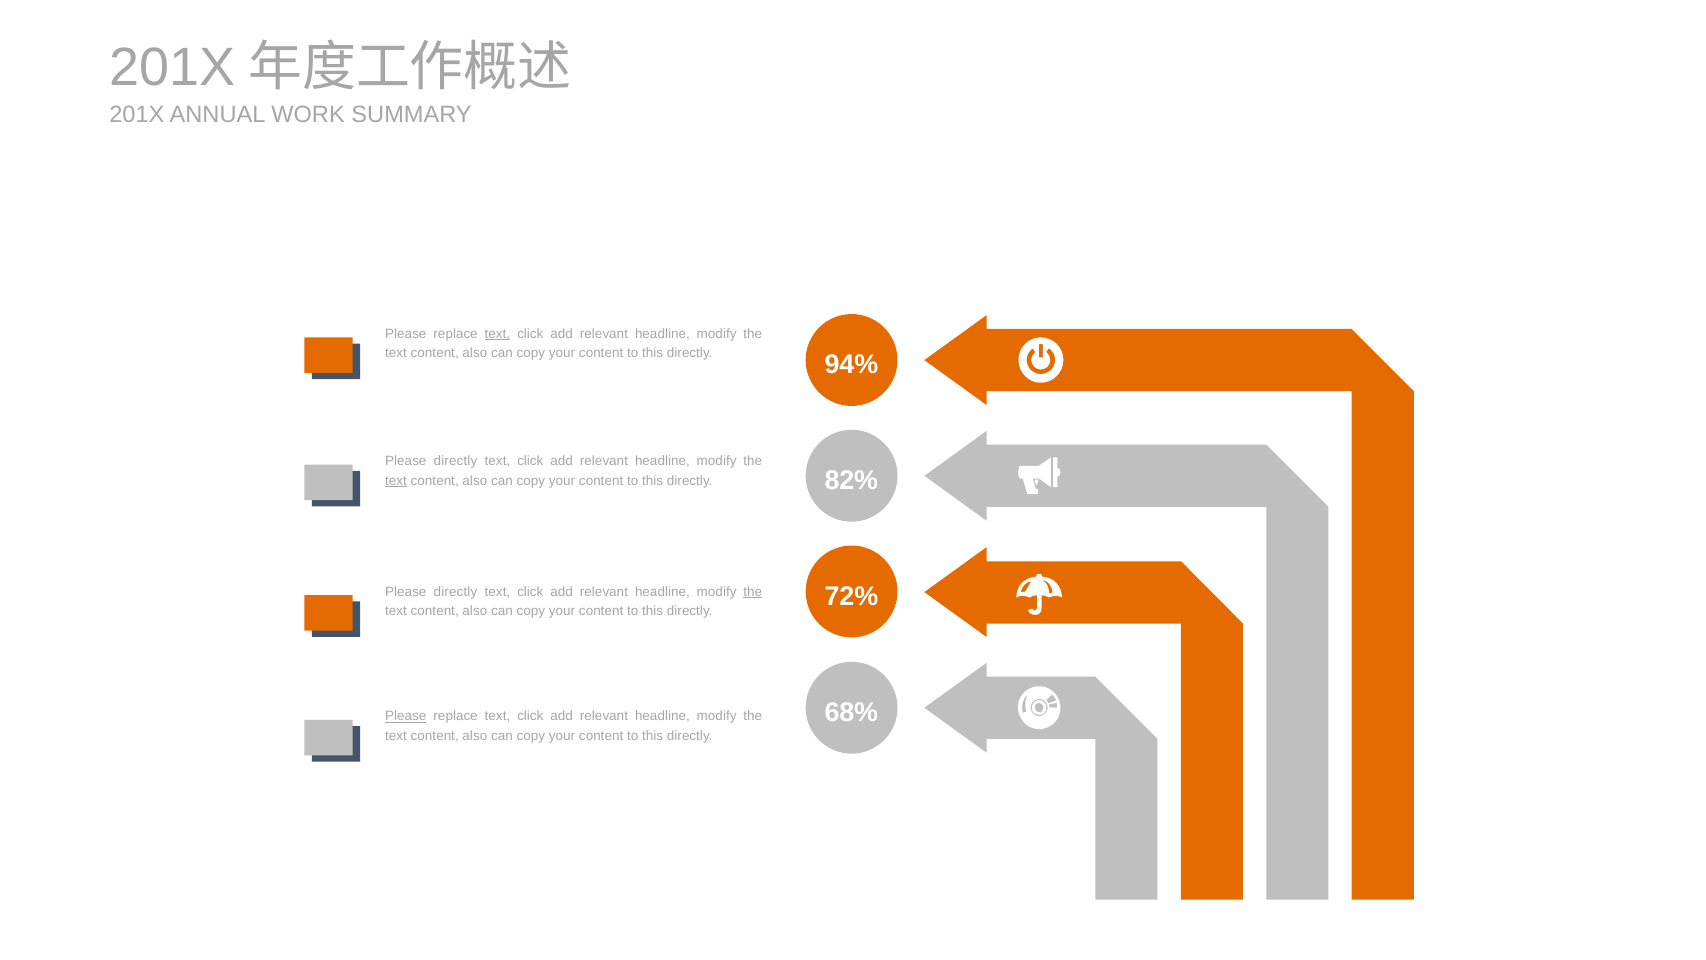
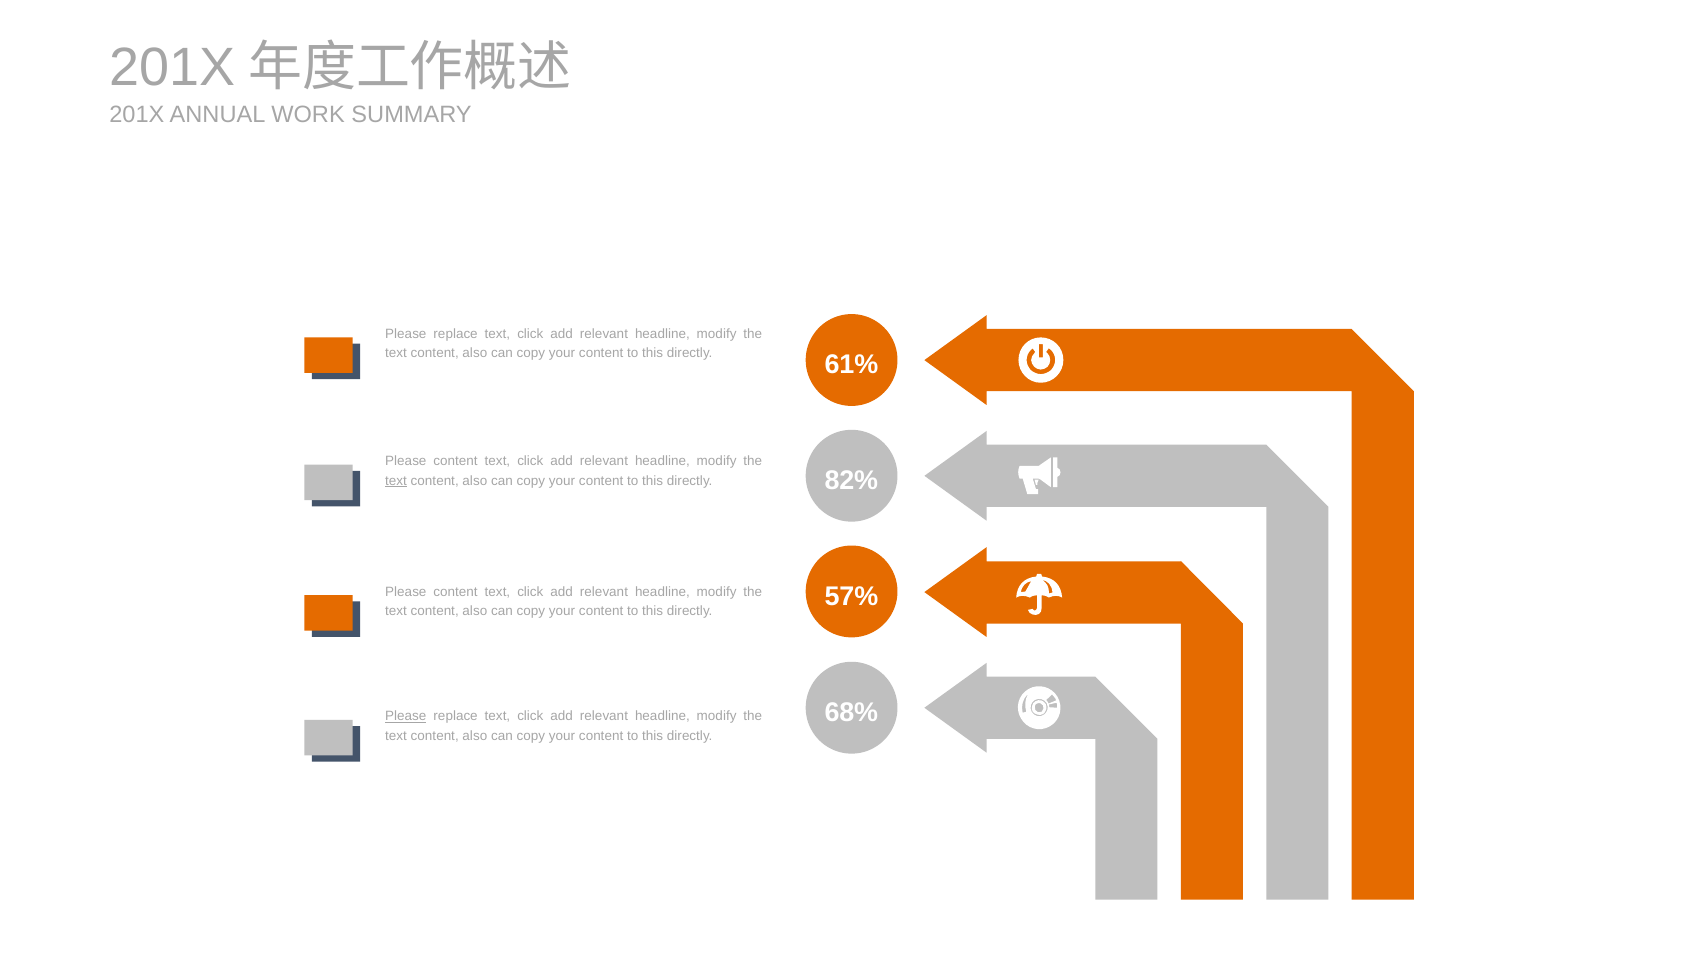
text underline: present -> none (497, 334)
94%: 94% -> 61% (851, 365)
directly: directly -> content (456, 461)
72%: 72% -> 57% (851, 596)
directly: directly -> content (456, 591)
the underline: present -> none (753, 591)
